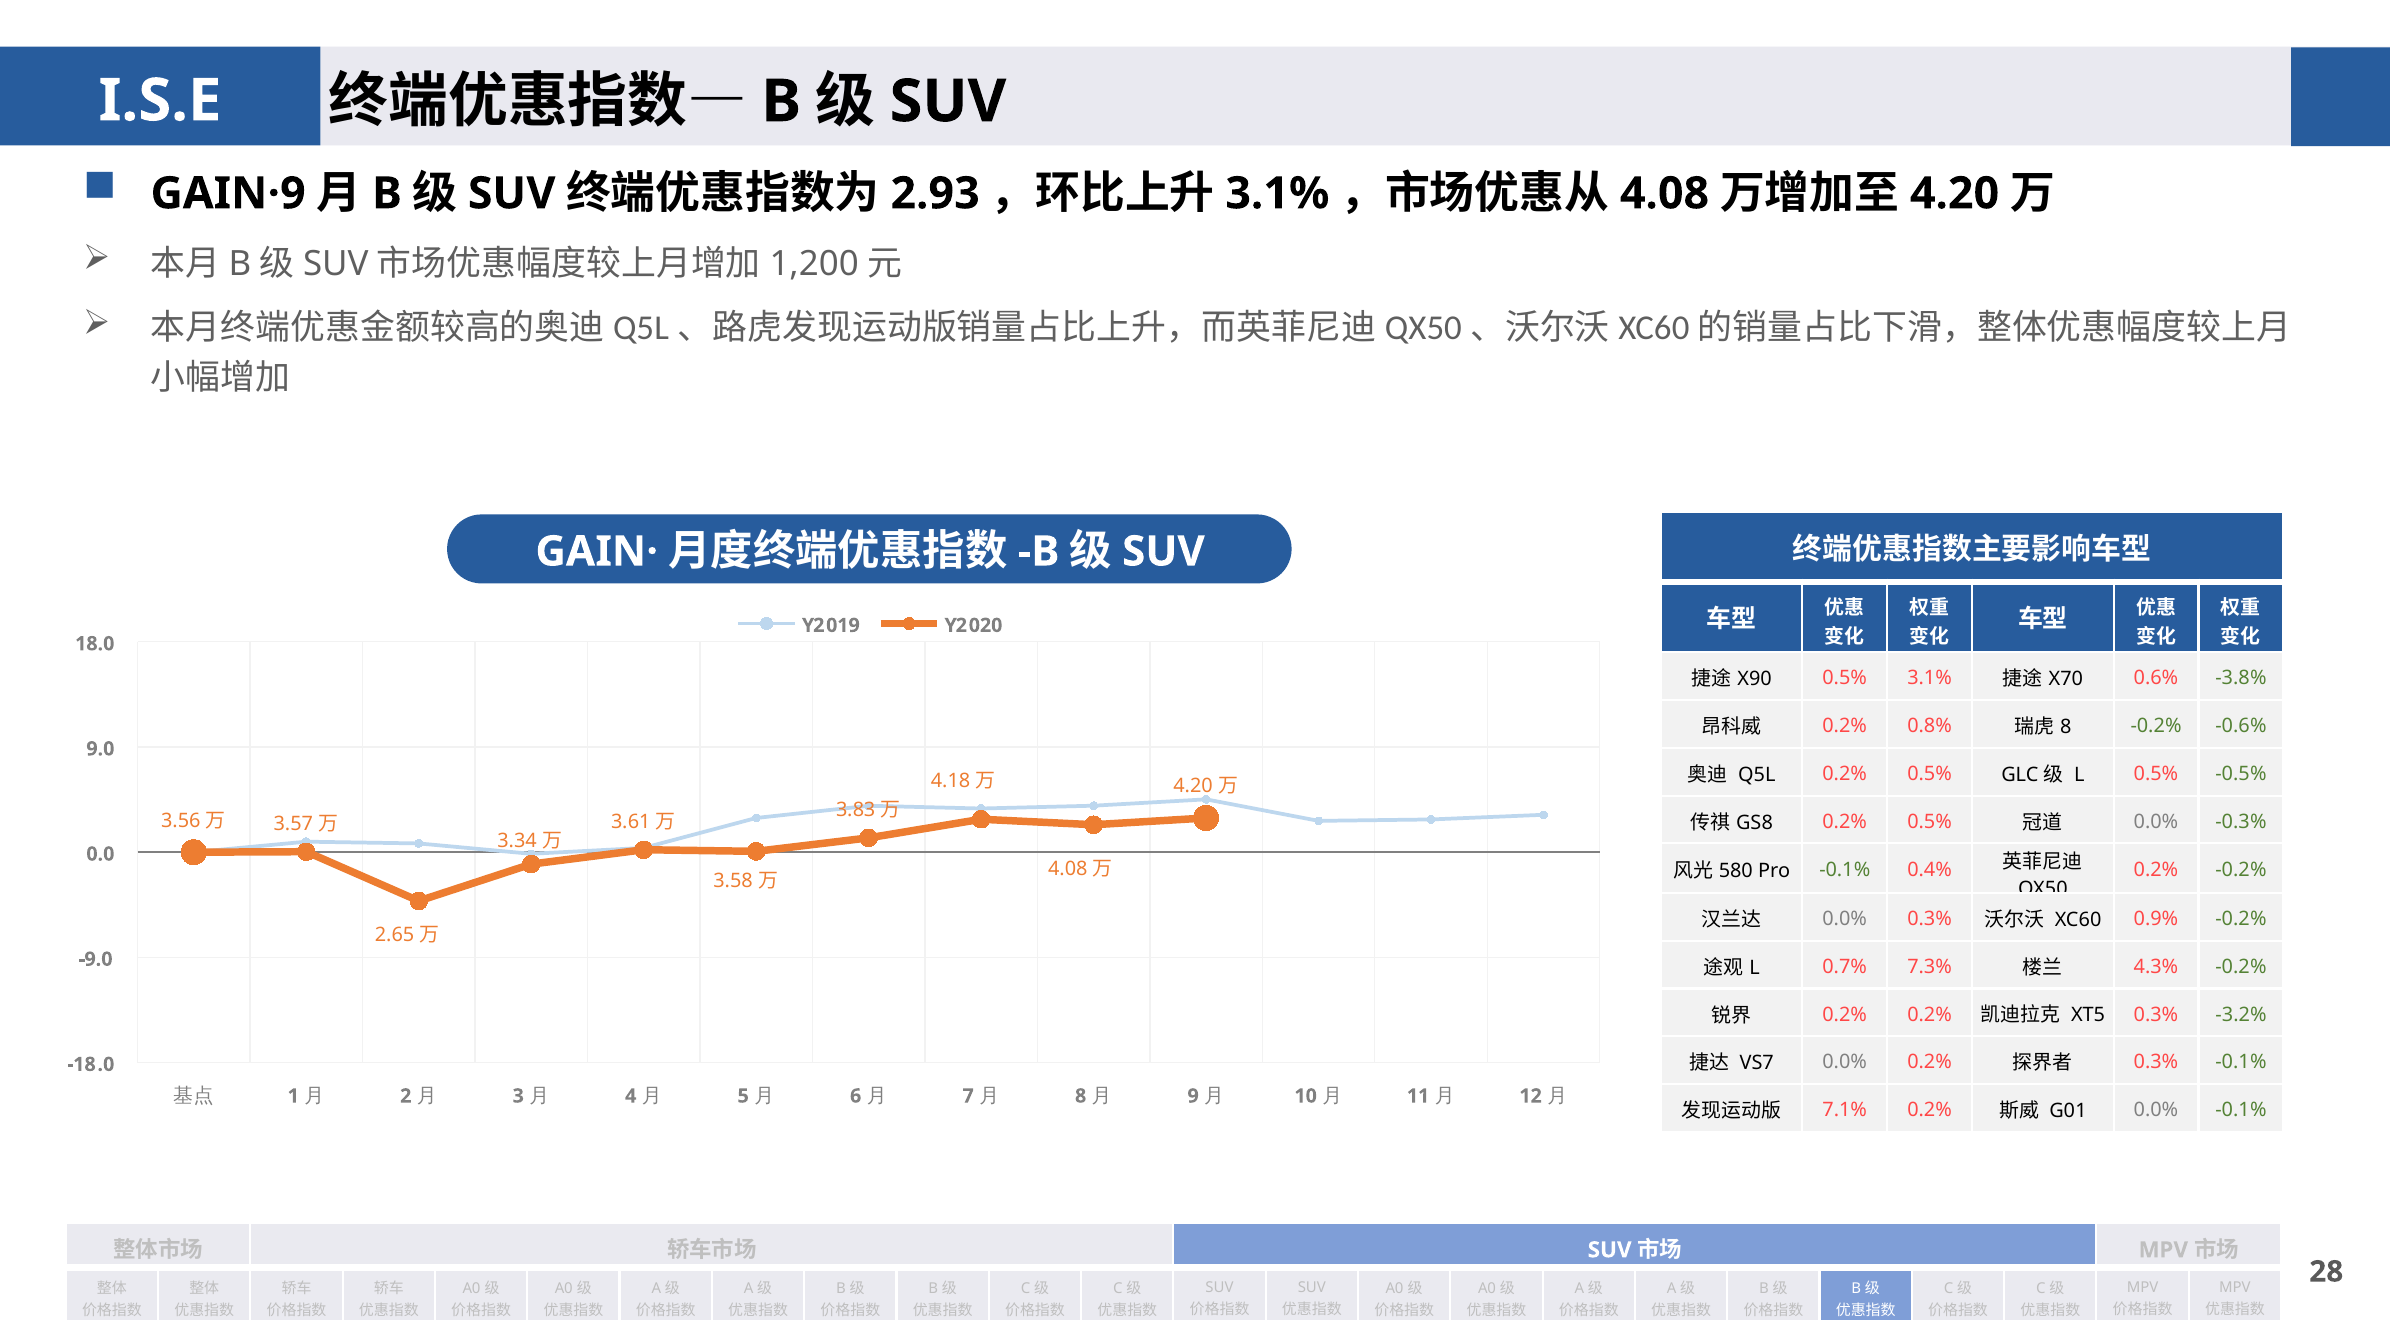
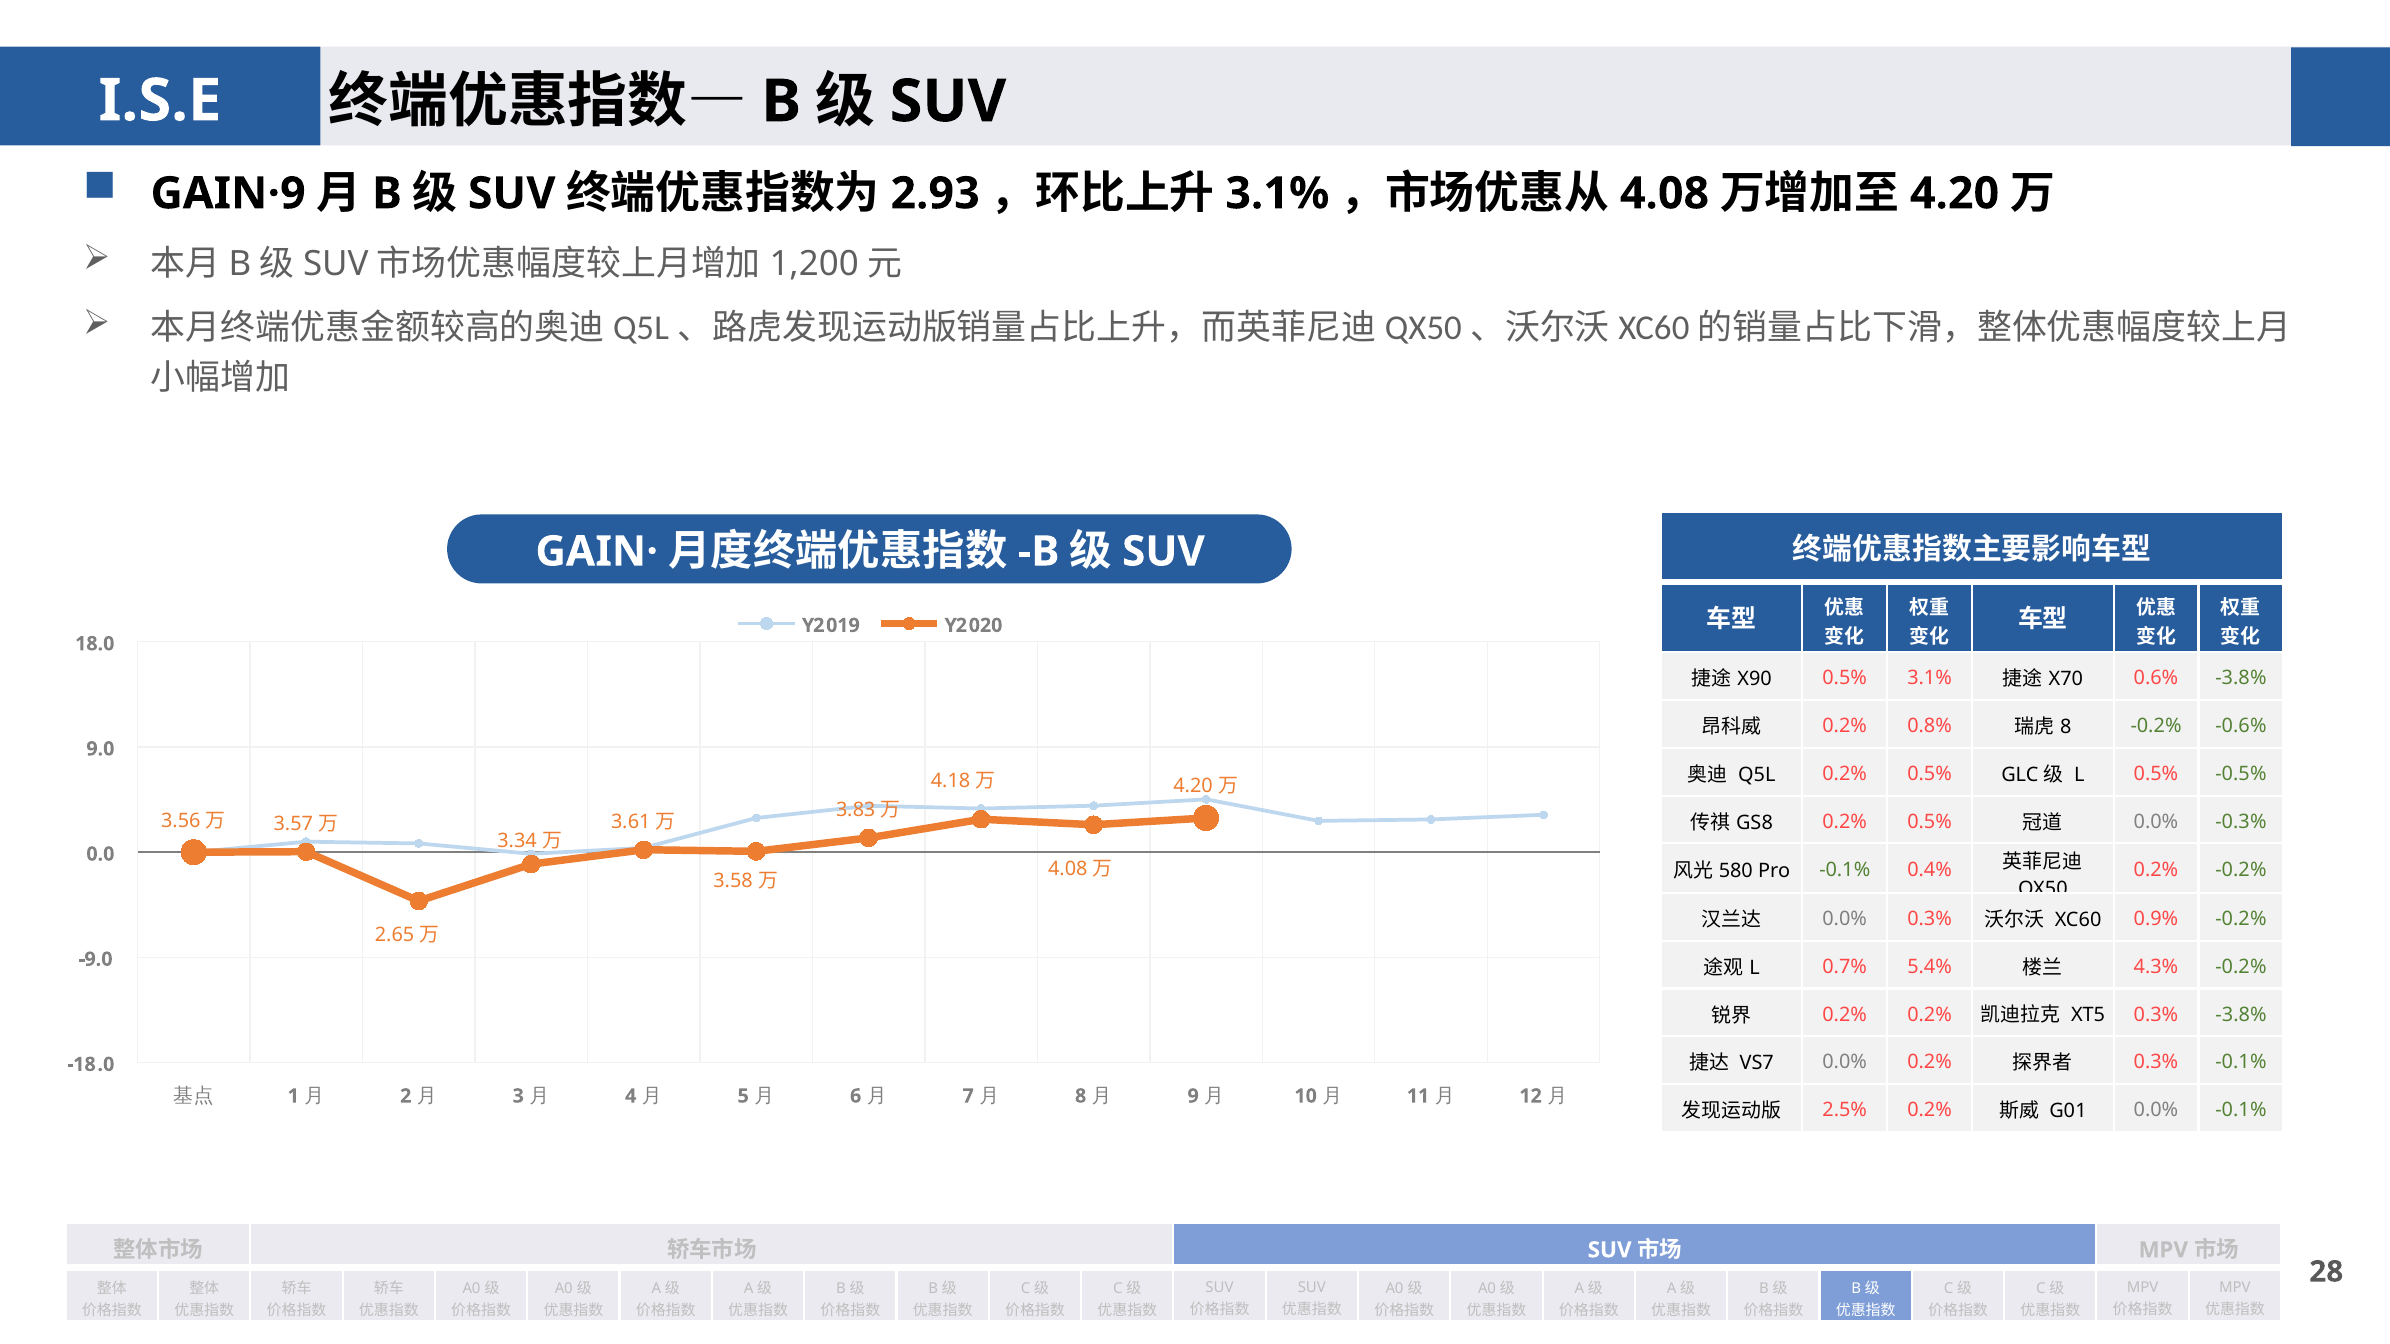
7.3%: 7.3% -> 5.4% (1930, 967)
0.3% -3.2%: -3.2% -> -3.8% (2241, 1015)
7.1%: 7.1% -> 2.5% (1845, 1110)
